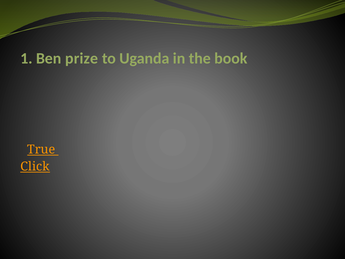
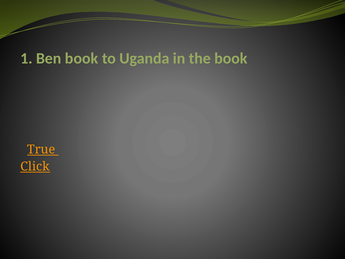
Ben prize: prize -> book (82, 58)
